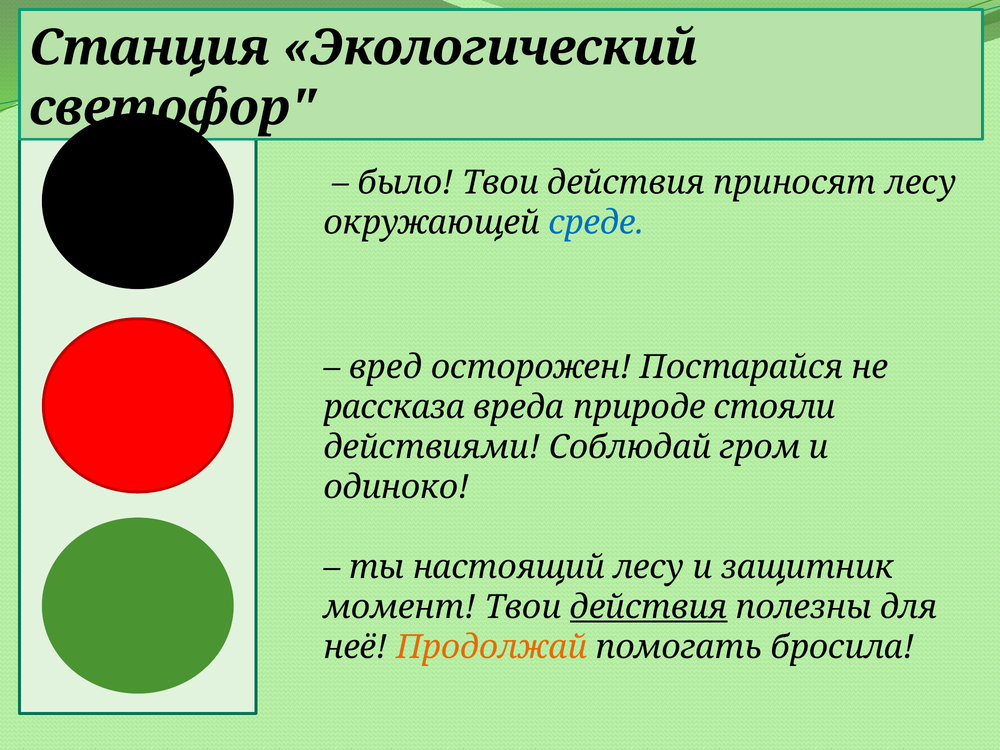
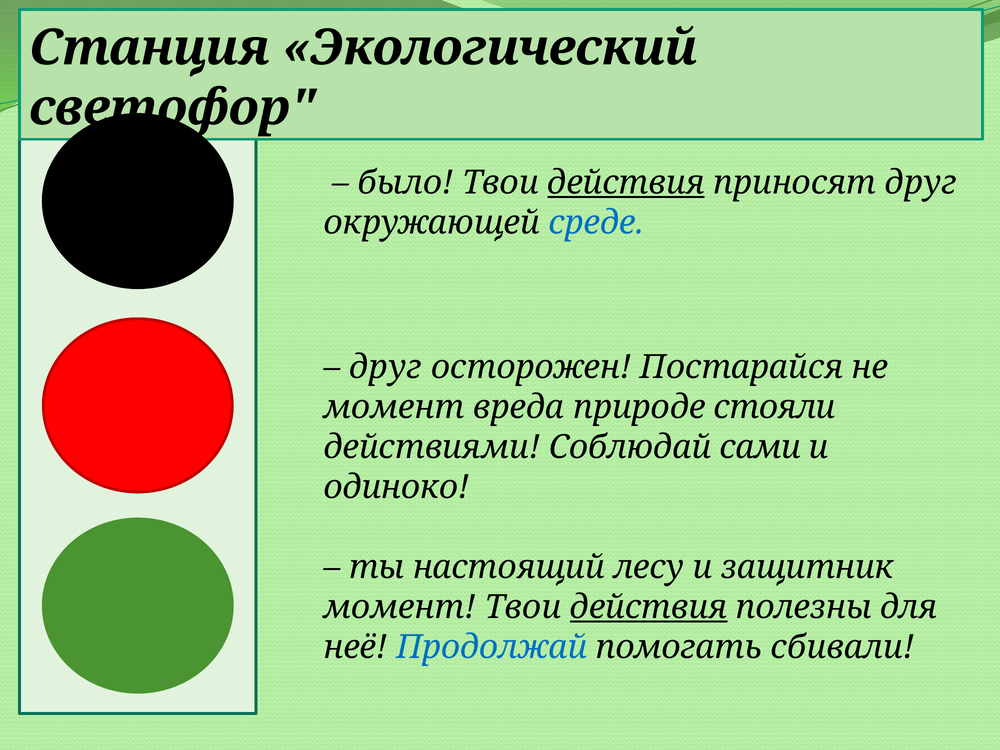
действия underline: none -> present (626, 183)
приносят лесу: лесу -> друг (921, 183)
вред: вред -> друг (386, 367)
рассказа: рассказа -> момент (394, 407)
гром: гром -> сами (760, 447)
Продолжай colour: orange -> blue (492, 647)
бросила: бросила -> сбивали (843, 647)
